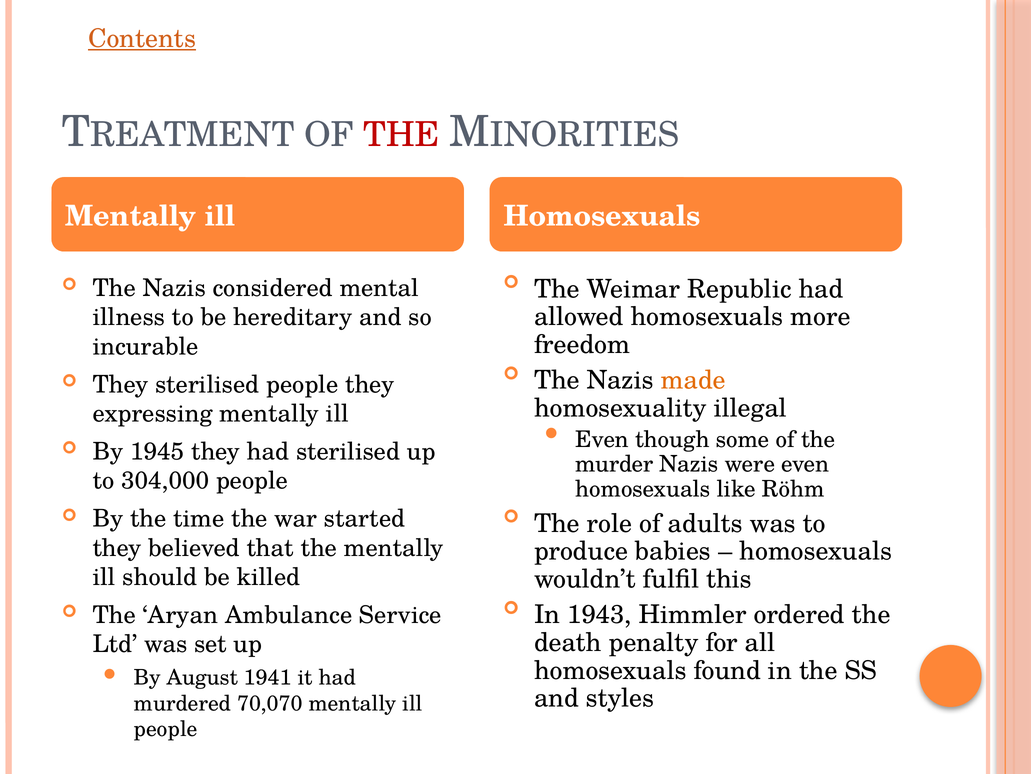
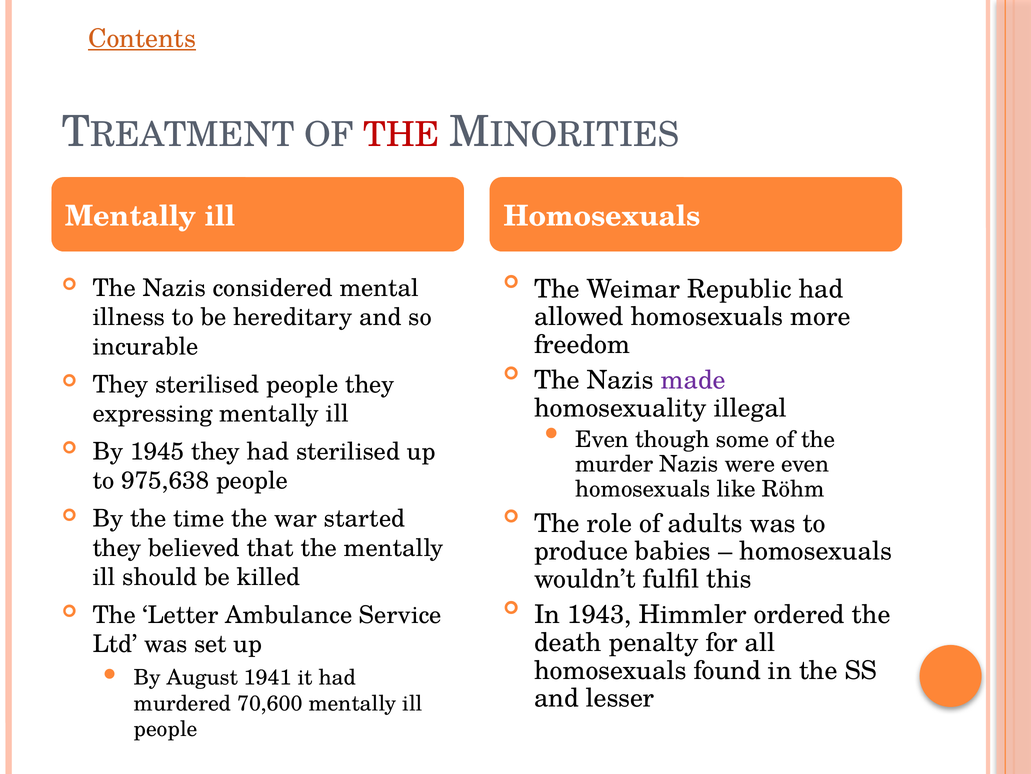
made colour: orange -> purple (693, 380)
304,000: 304,000 -> 975,638 (165, 480)
Aryan: Aryan -> Letter (181, 615)
and styles: styles -> lesser (620, 698)
70,070: 70,070 -> 70,600 (270, 703)
